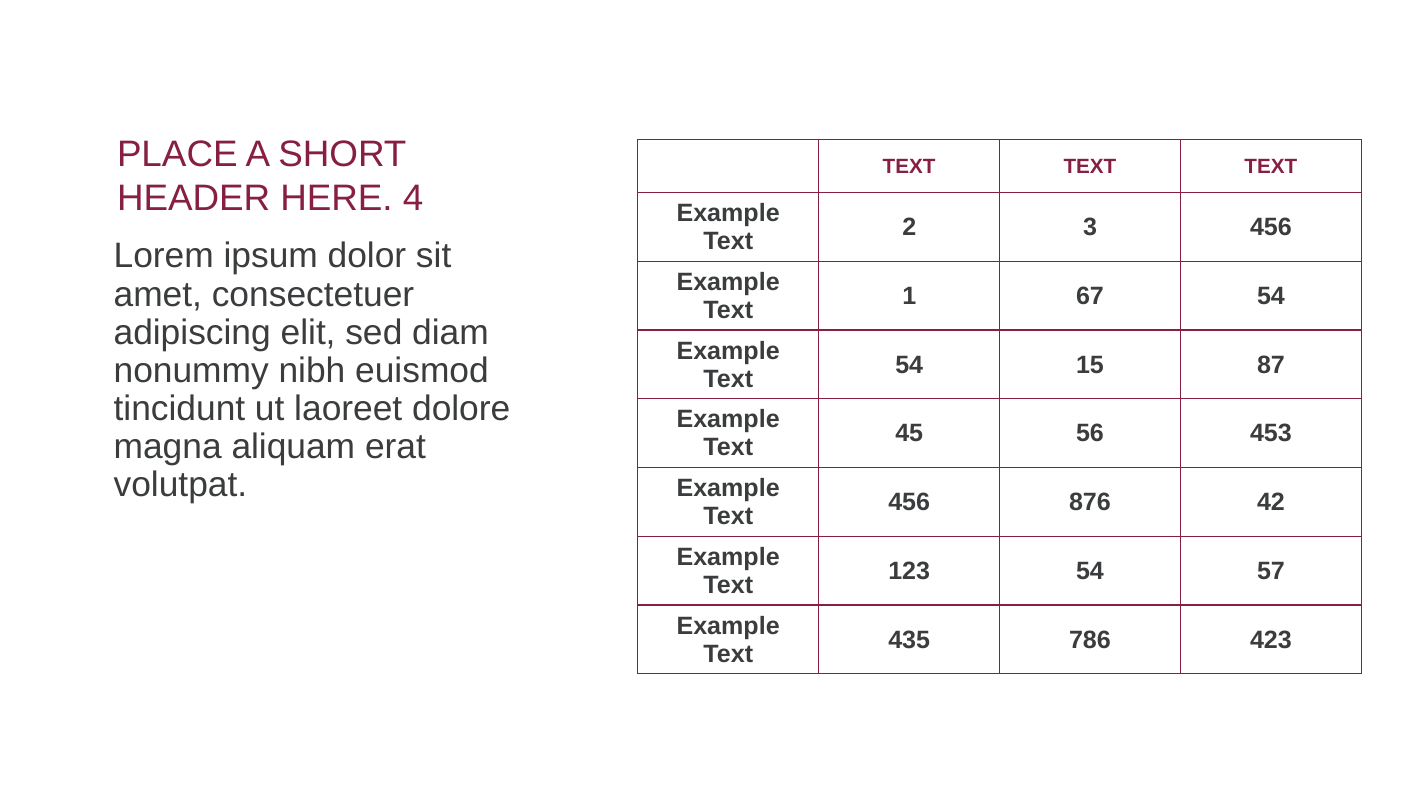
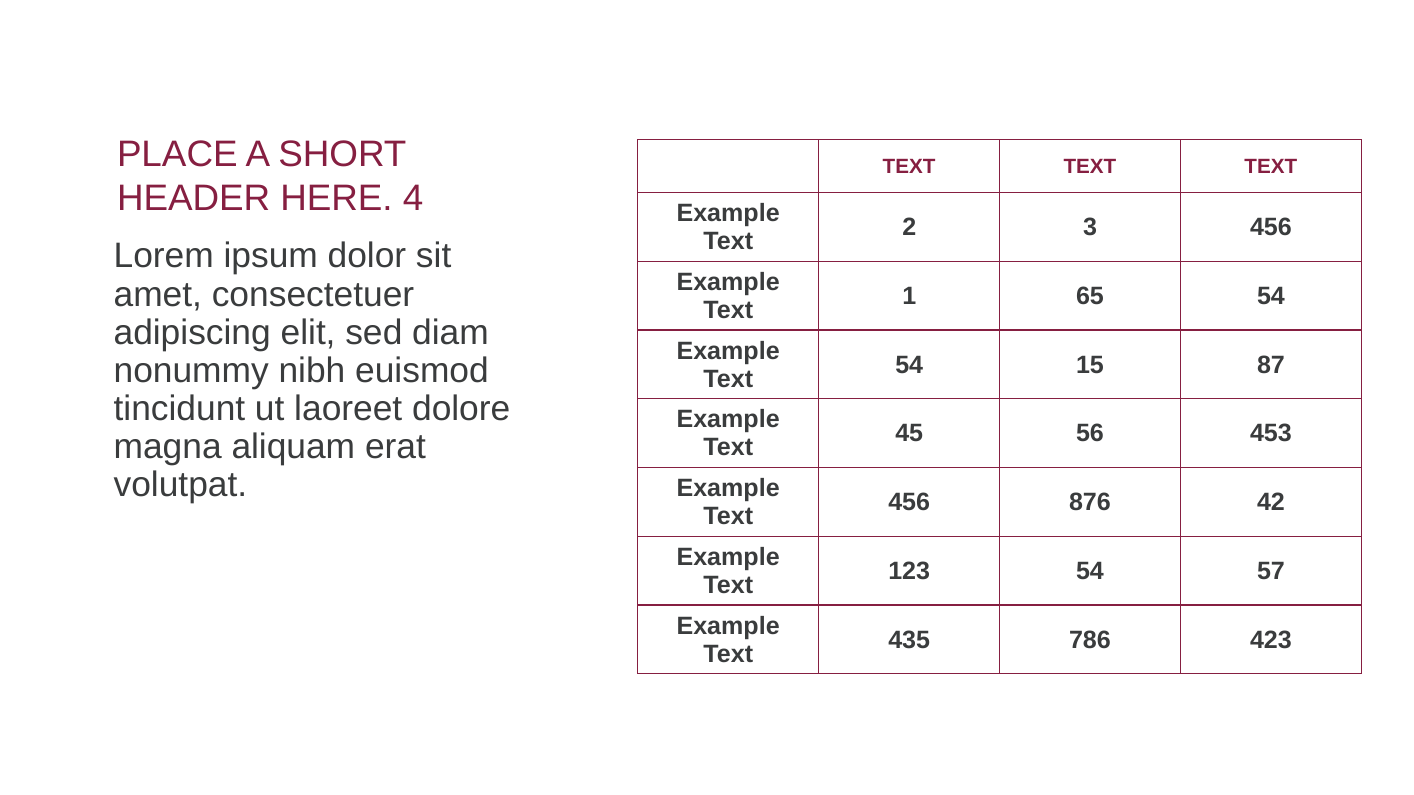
67: 67 -> 65 (1090, 296)
